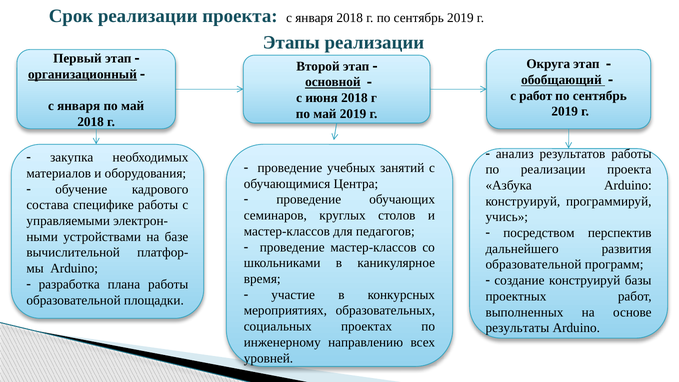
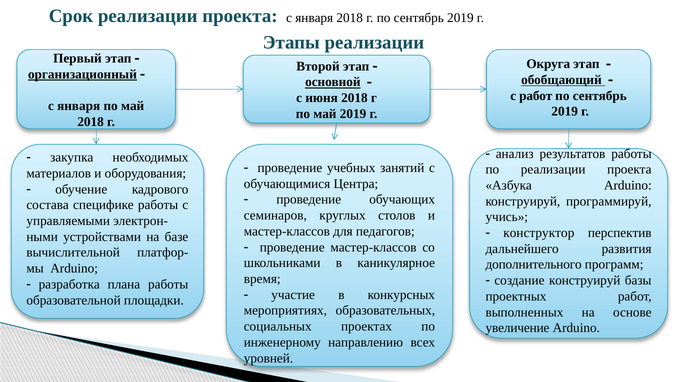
посредством: посредством -> конструктор (539, 233)
образовательной: образовательной -> дополнительного (534, 265)
результаты: результаты -> увеличение (517, 328)
